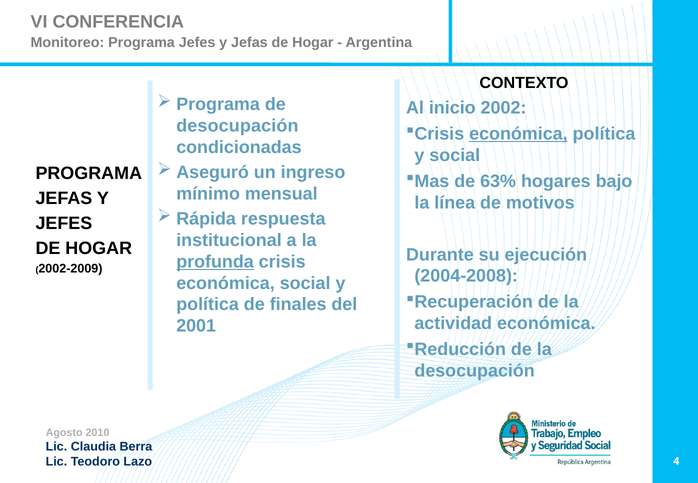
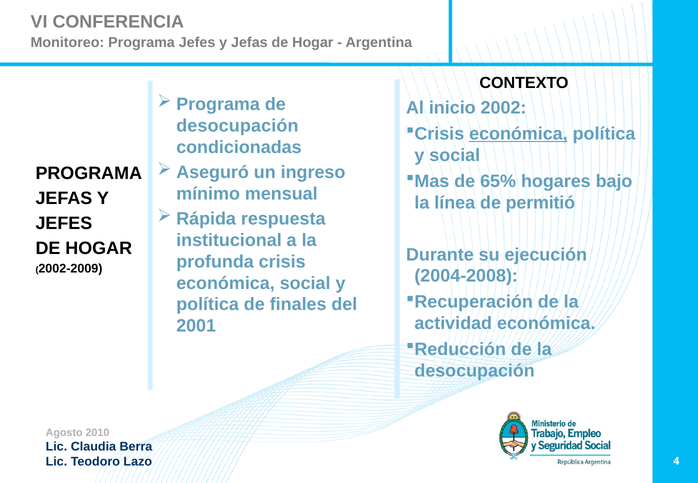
63%: 63% -> 65% (498, 181)
motivos: motivos -> permitió (540, 203)
profunda underline: present -> none (215, 262)
